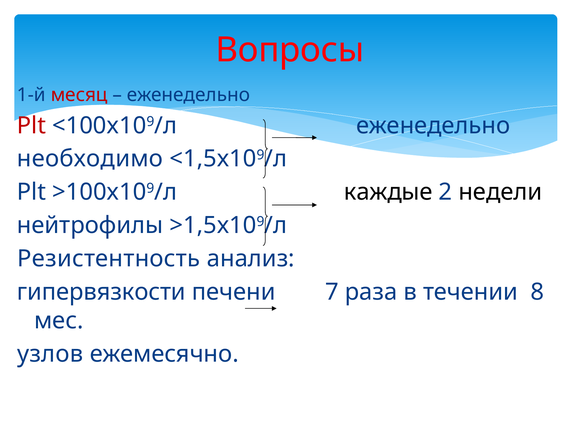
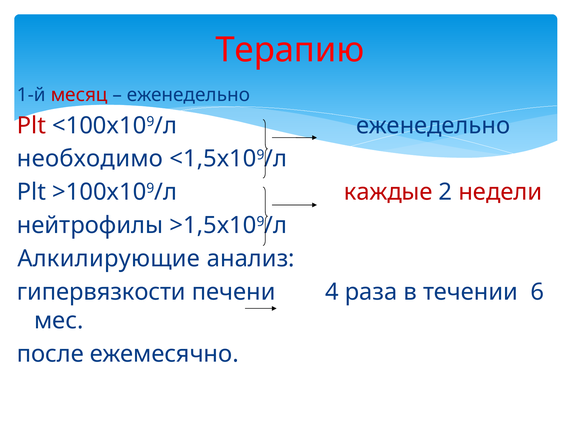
Вопросы: Вопросы -> Терапию (290, 50)
каждые colour: black -> red (388, 192)
недели colour: black -> red (500, 192)
Резистентность: Резистентность -> Алкилирующие (109, 259)
7: 7 -> 4 (332, 292)
8: 8 -> 6 (537, 292)
узлов: узлов -> после (50, 354)
